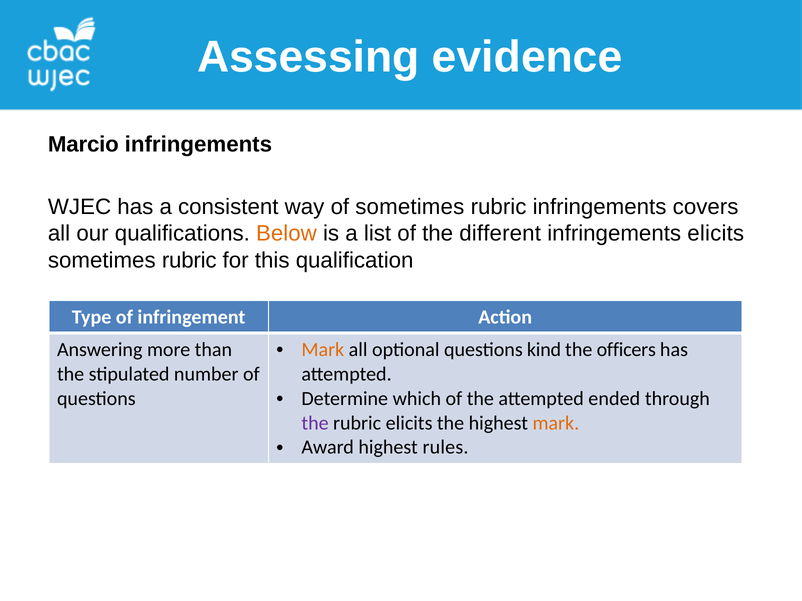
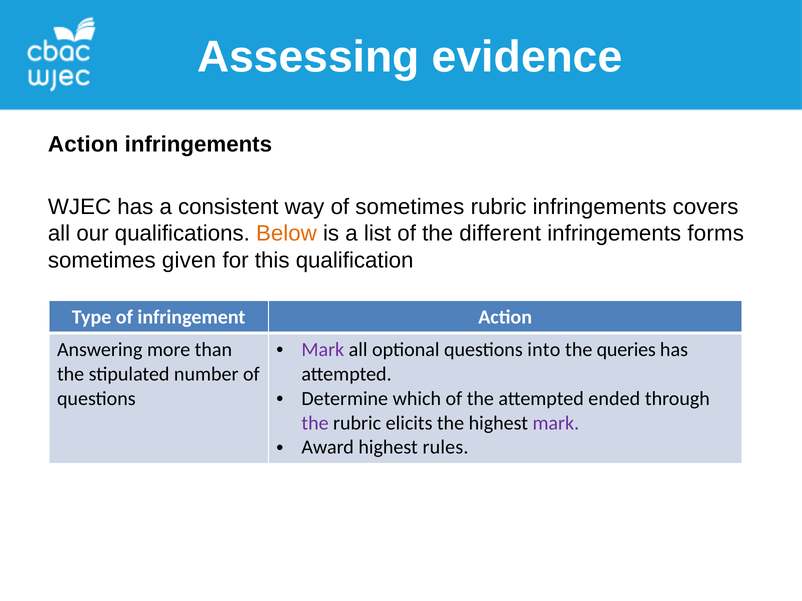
Marcio: Marcio -> Action (83, 144)
infringements elicits: elicits -> forms (716, 234)
rubric: rubric -> given (189, 260)
Mark colour: orange -> purple (323, 350)
kind: kind -> into (544, 350)
officers: officers -> queries (626, 350)
mark colour: orange -> purple (556, 423)
